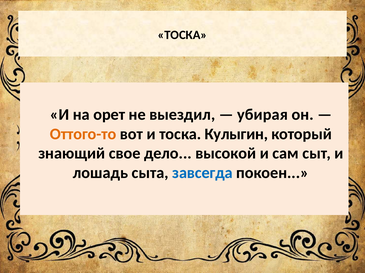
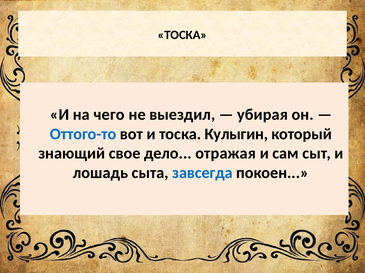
орет: орет -> чего (109, 115)
Оттого-то colour: orange -> blue (83, 134)
высокой: высокой -> отражая (226, 154)
